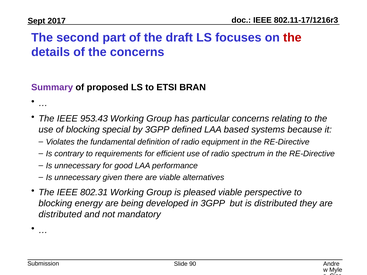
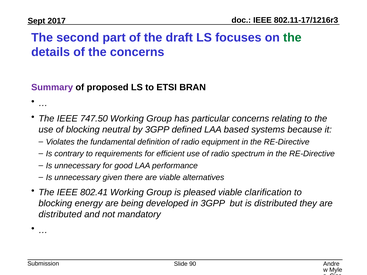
the colour: red -> green (292, 38)
953.43: 953.43 -> 747.50 (94, 119)
special: special -> neutral (116, 130)
802.31: 802.31 -> 802.41 (94, 193)
perspective: perspective -> clarification (268, 193)
